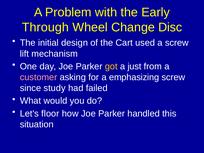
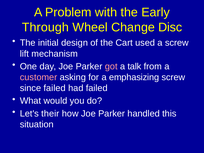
got colour: yellow -> pink (111, 66)
just: just -> talk (134, 66)
since study: study -> failed (55, 88)
floor: floor -> their (50, 114)
